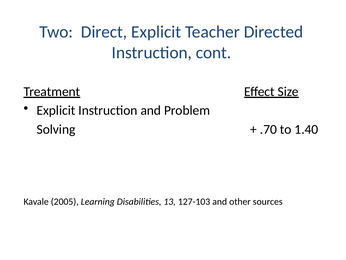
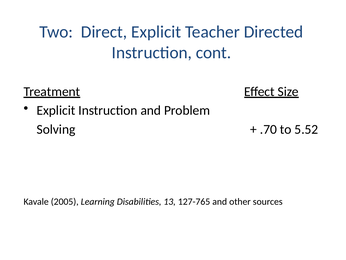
1.40: 1.40 -> 5.52 (306, 129)
127-103: 127-103 -> 127-765 (194, 201)
